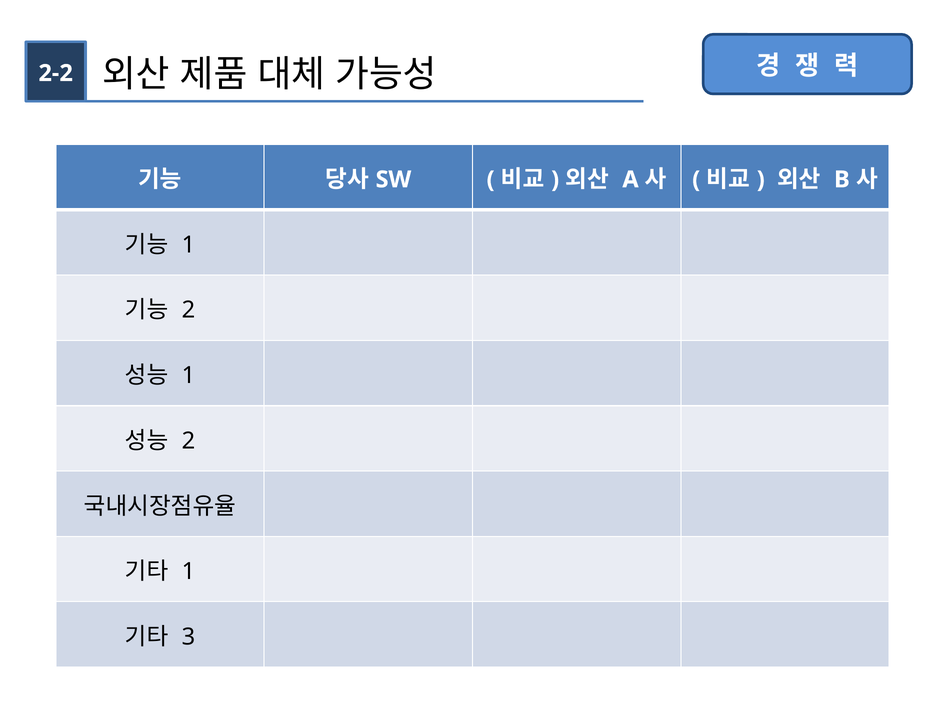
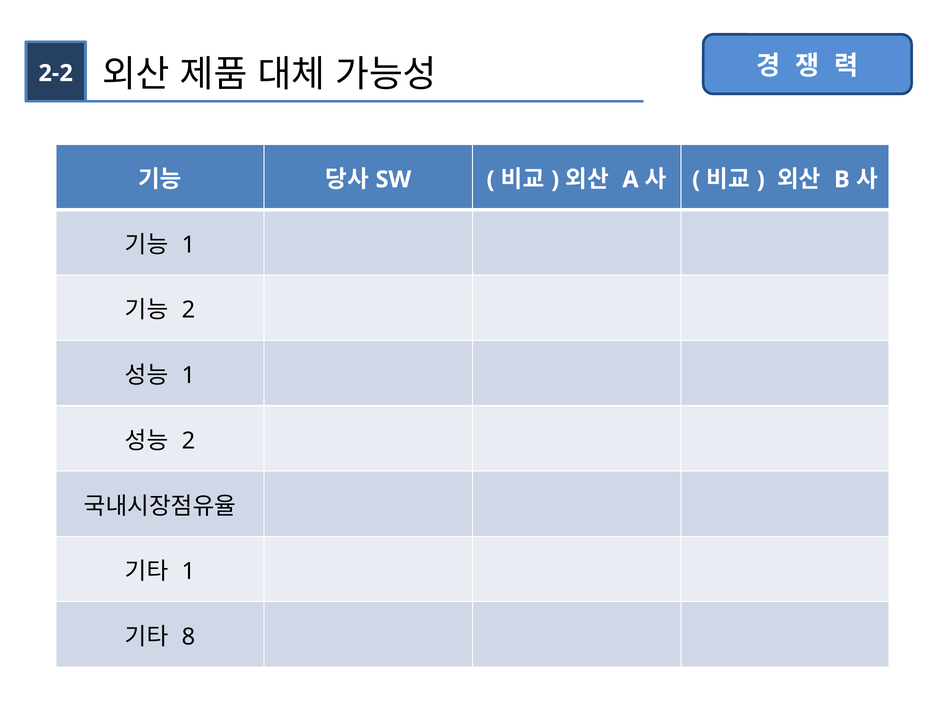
3: 3 -> 8 (188, 637)
